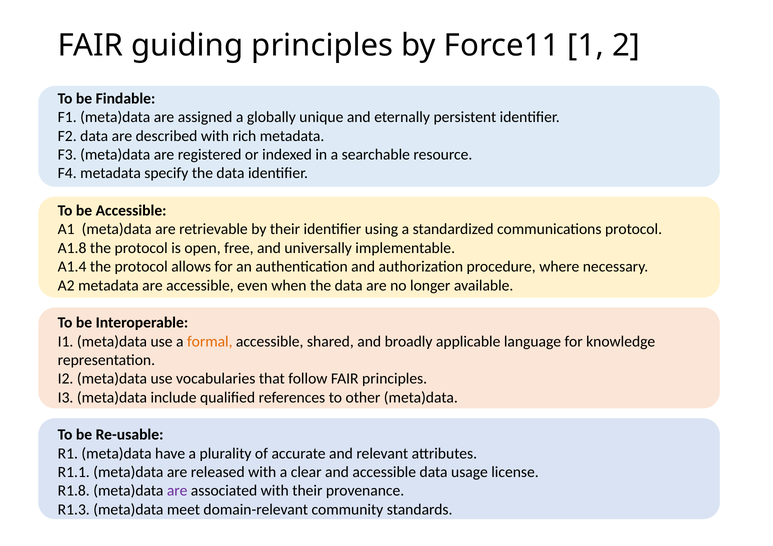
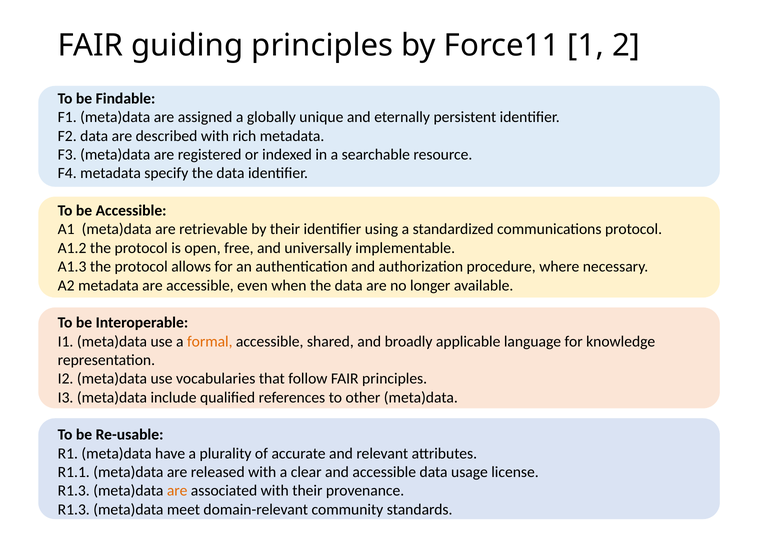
A1.8: A1.8 -> A1.2 (72, 248)
A1.4: A1.4 -> A1.3 (72, 267)
R1.8: R1.8 -> R1.3 (74, 491)
are colour: purple -> orange (177, 491)
